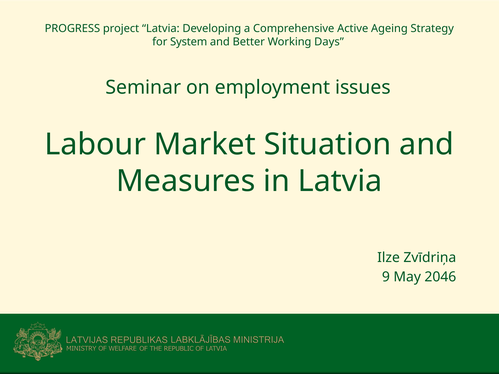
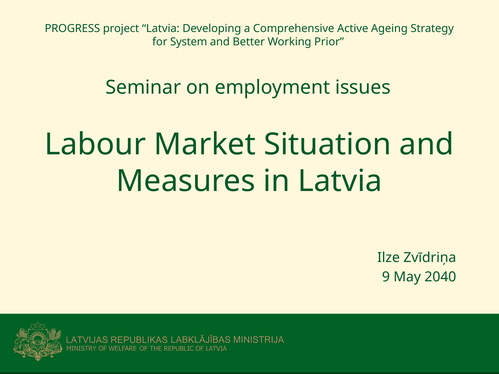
Days: Days -> Prior (329, 42)
2046: 2046 -> 2040 (440, 277)
